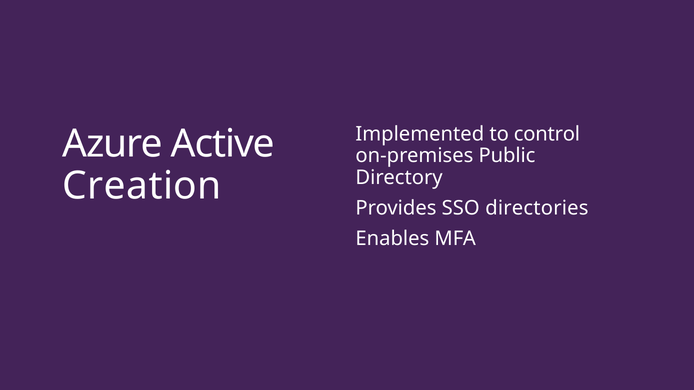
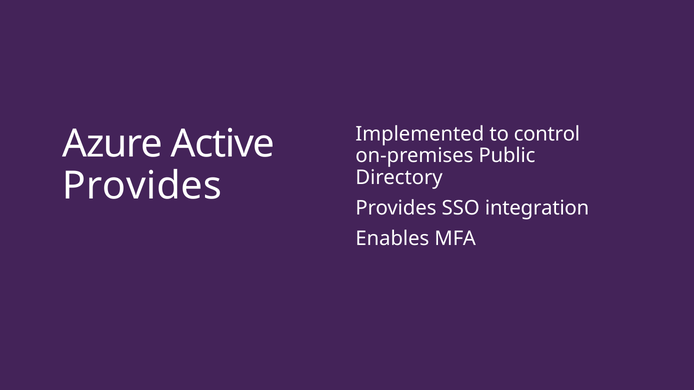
Creation: Creation -> Provides (142, 186)
directories: directories -> integration (537, 208)
